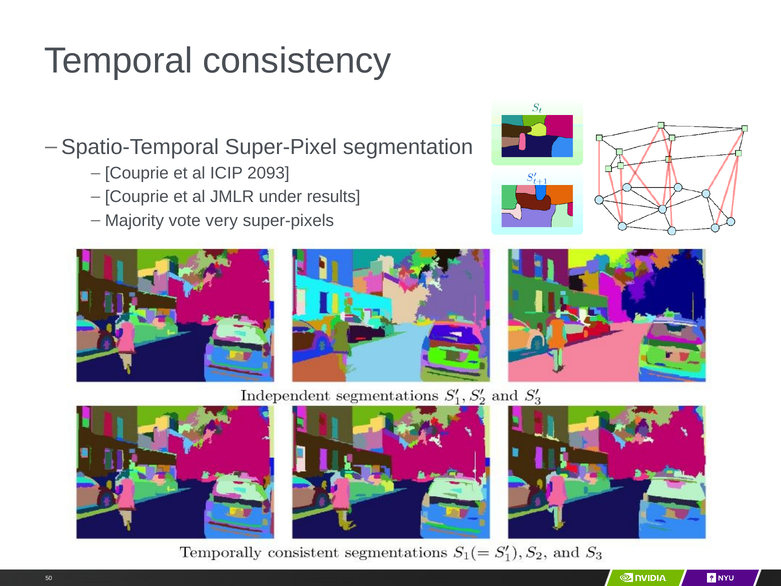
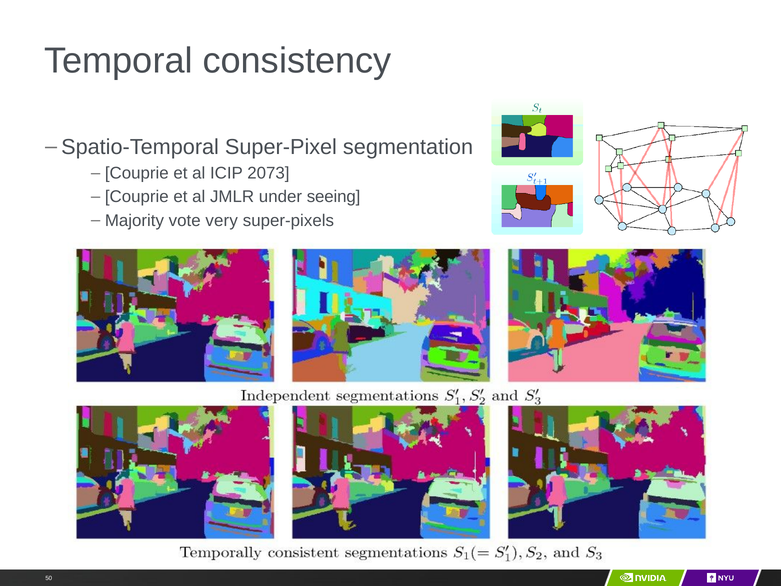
2093: 2093 -> 2073 (268, 173)
results: results -> seeing (334, 197)
